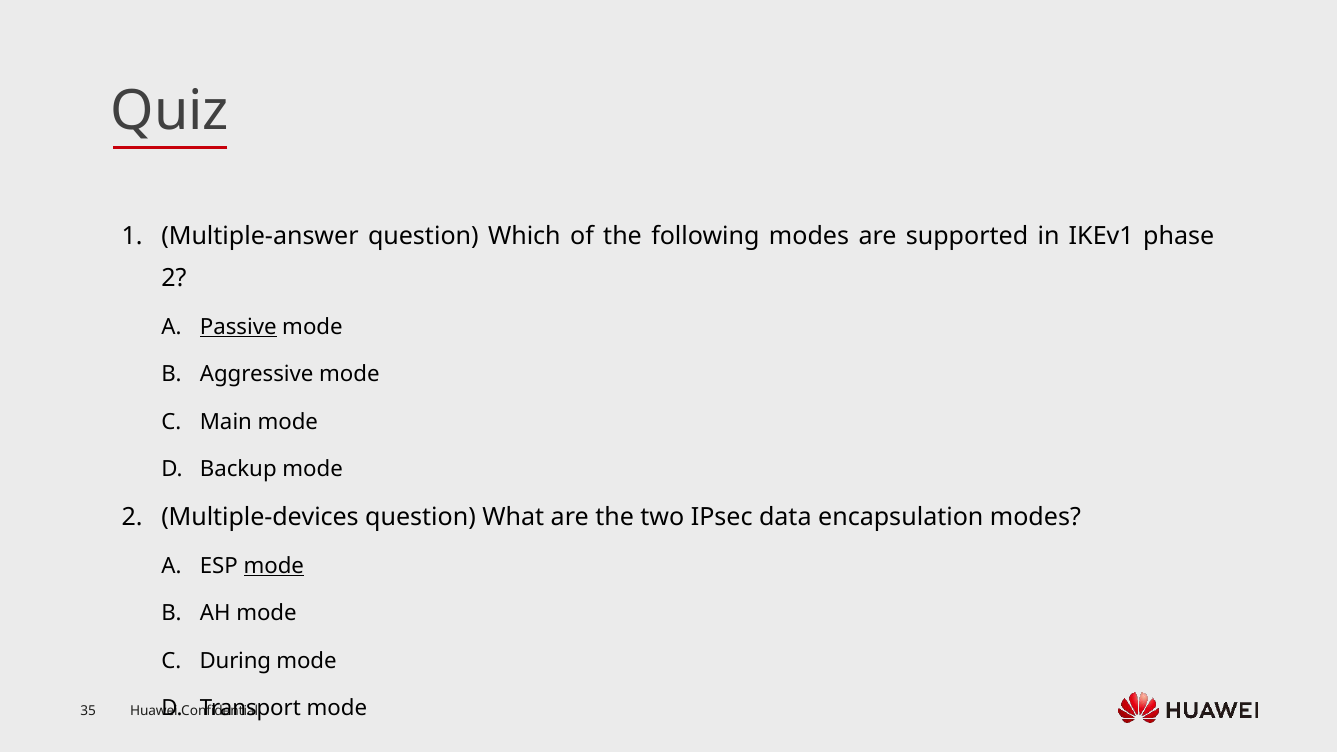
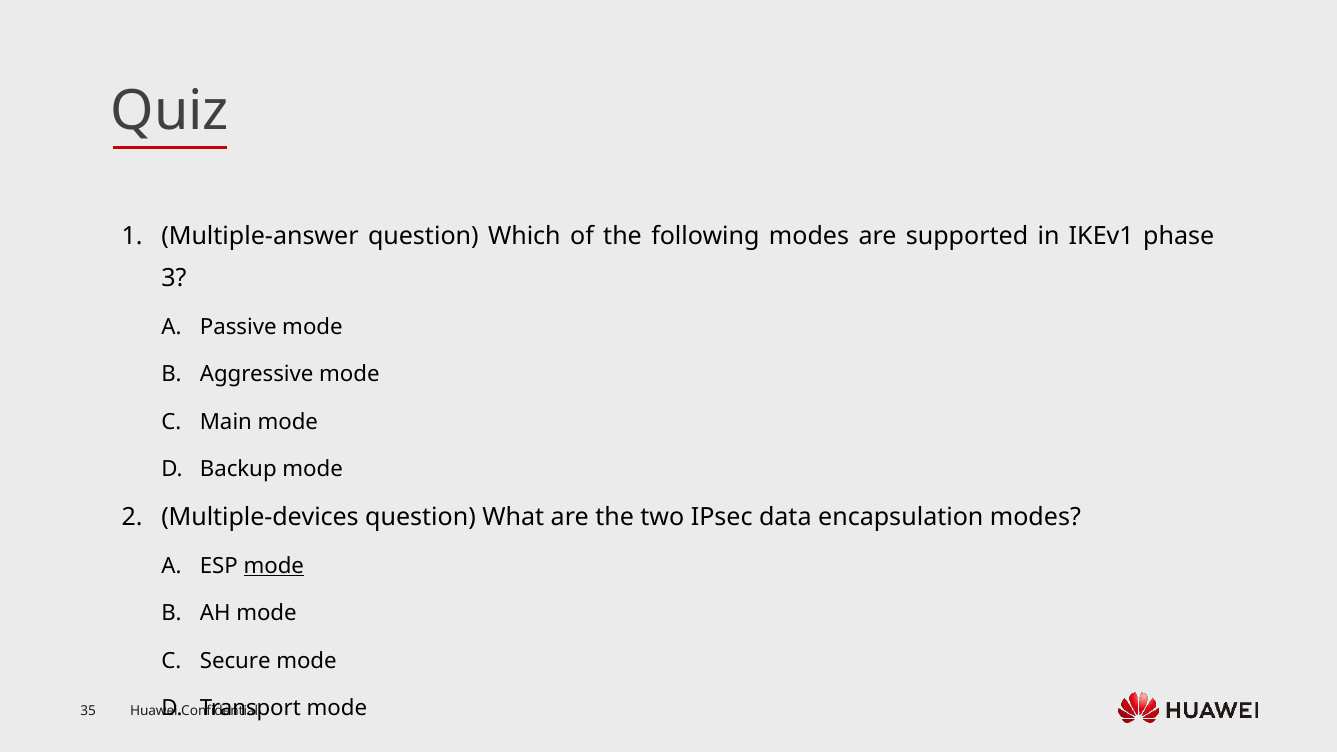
2: 2 -> 3 (174, 278)
Passive underline: present -> none (238, 327)
During: During -> Secure (235, 661)
